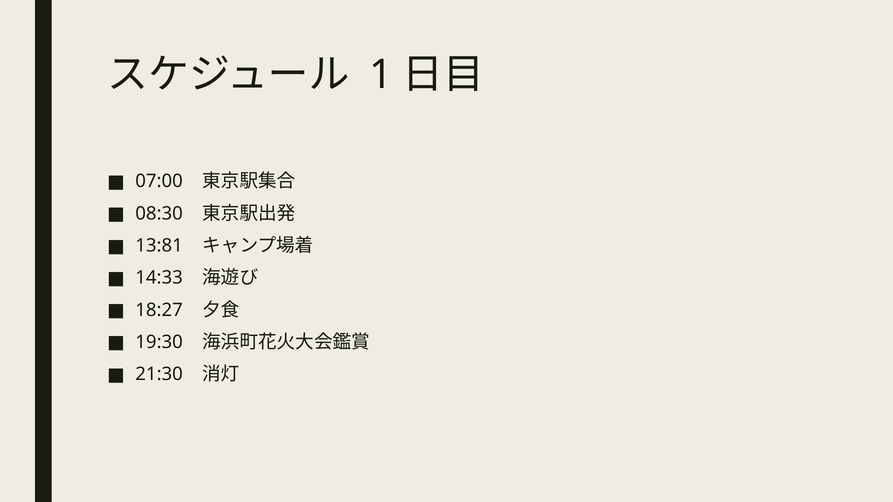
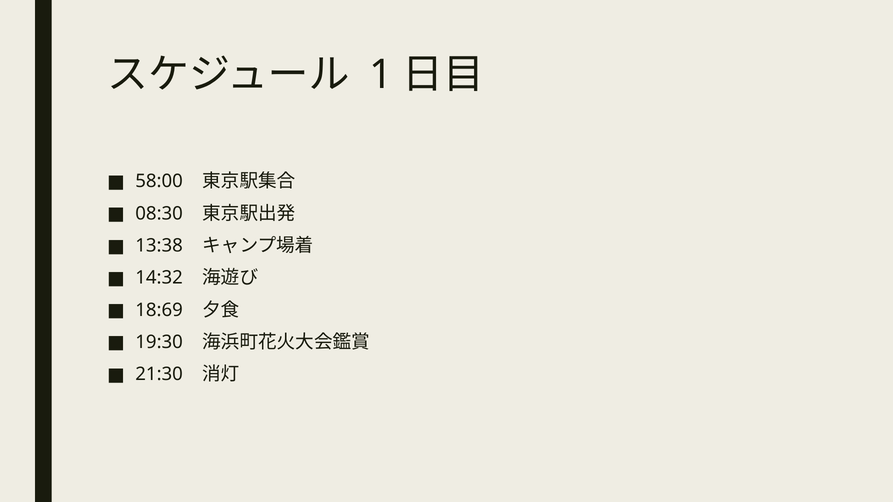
07:00: 07:00 -> 58:00 (159, 181)
13:81: 13:81 -> 13:38 (159, 246)
14:33: 14:33 -> 14:32 (159, 278)
18:27: 18:27 -> 18:69 (159, 310)
